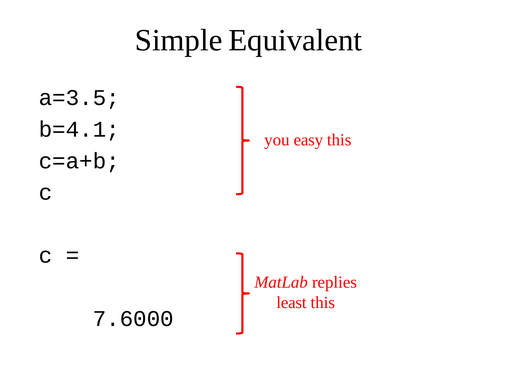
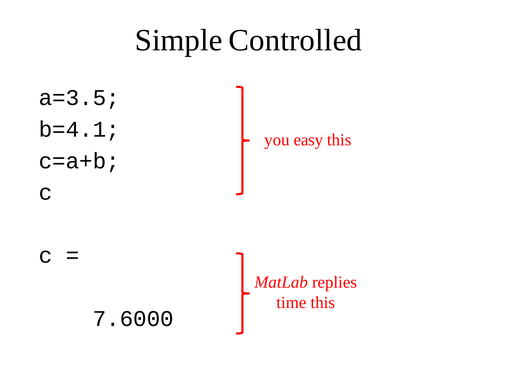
Equivalent: Equivalent -> Controlled (295, 40)
least: least -> time (291, 302)
